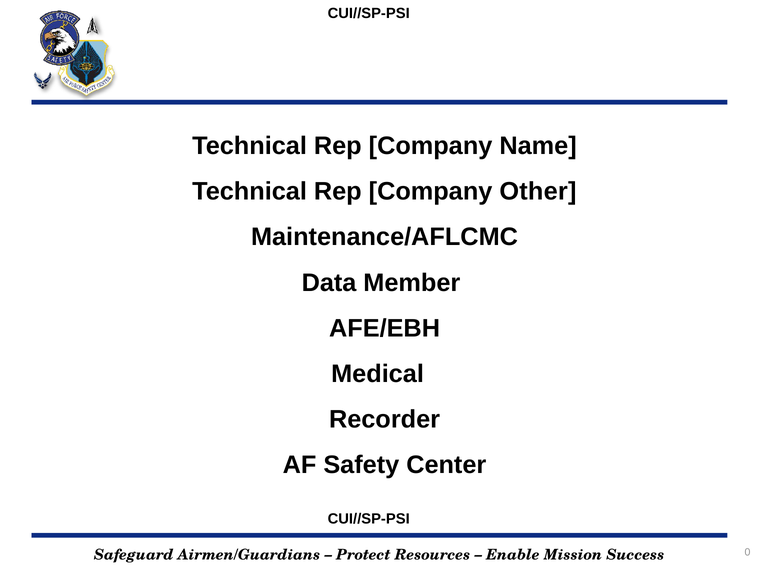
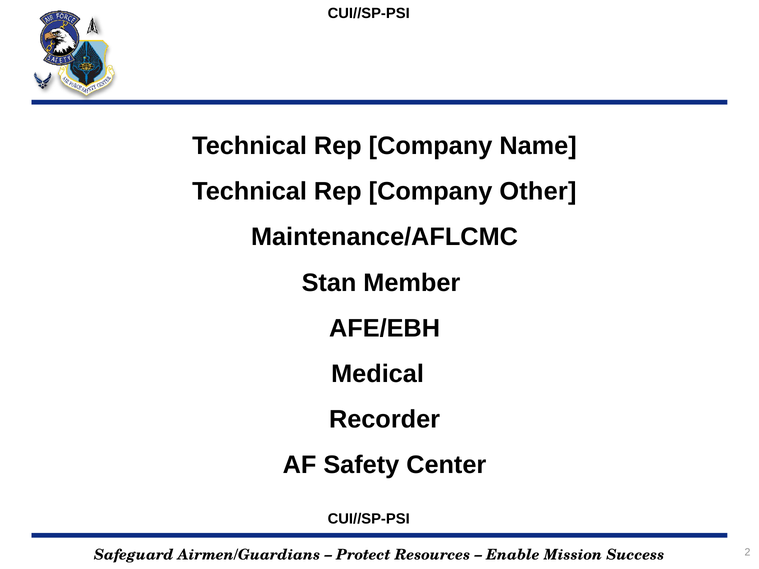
Data: Data -> Stan (329, 283)
0: 0 -> 2 (747, 552)
